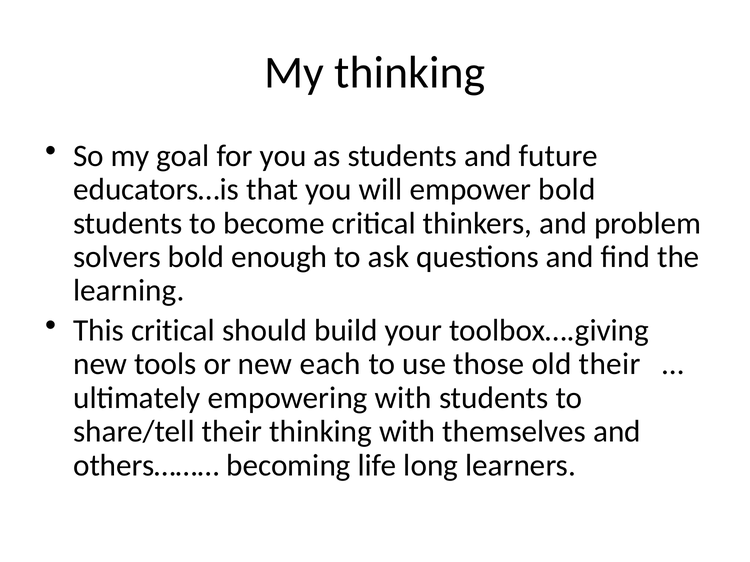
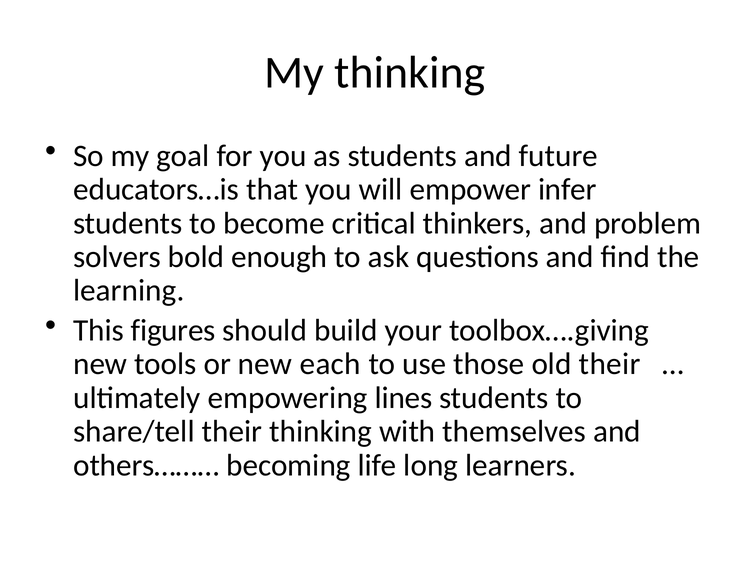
empower bold: bold -> infer (567, 190)
This critical: critical -> figures (173, 331)
empowering with: with -> lines (403, 398)
